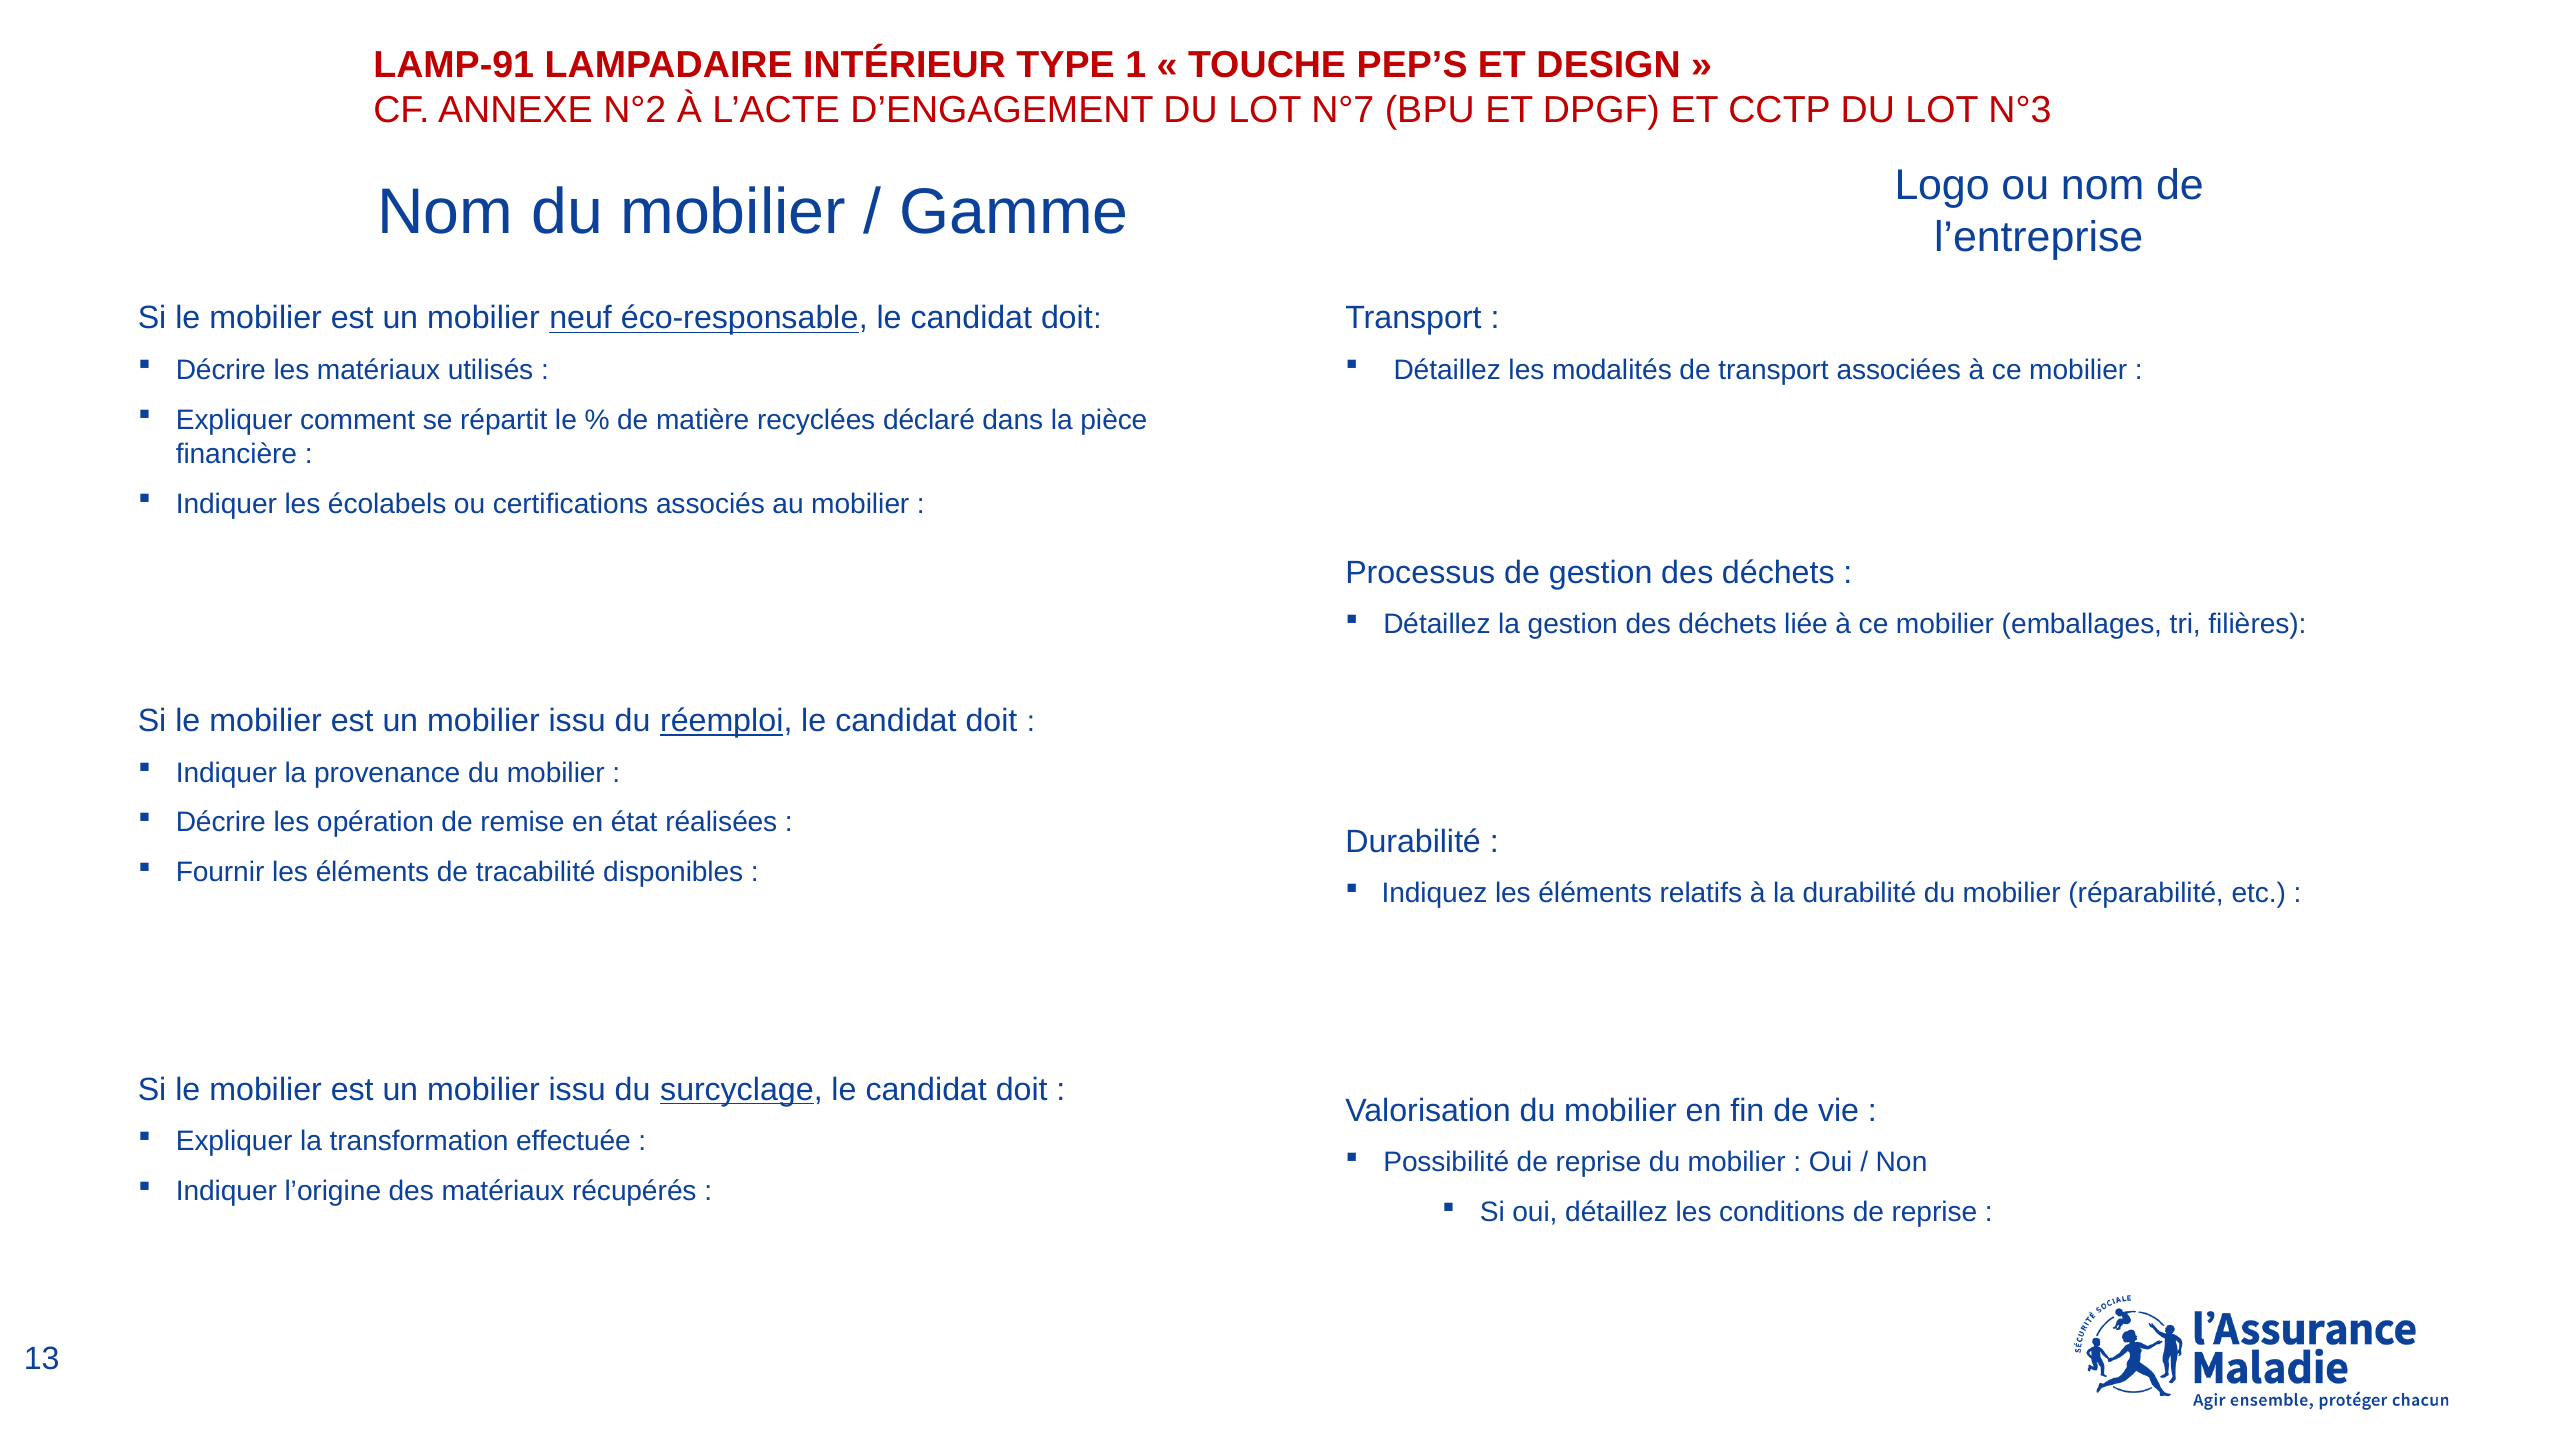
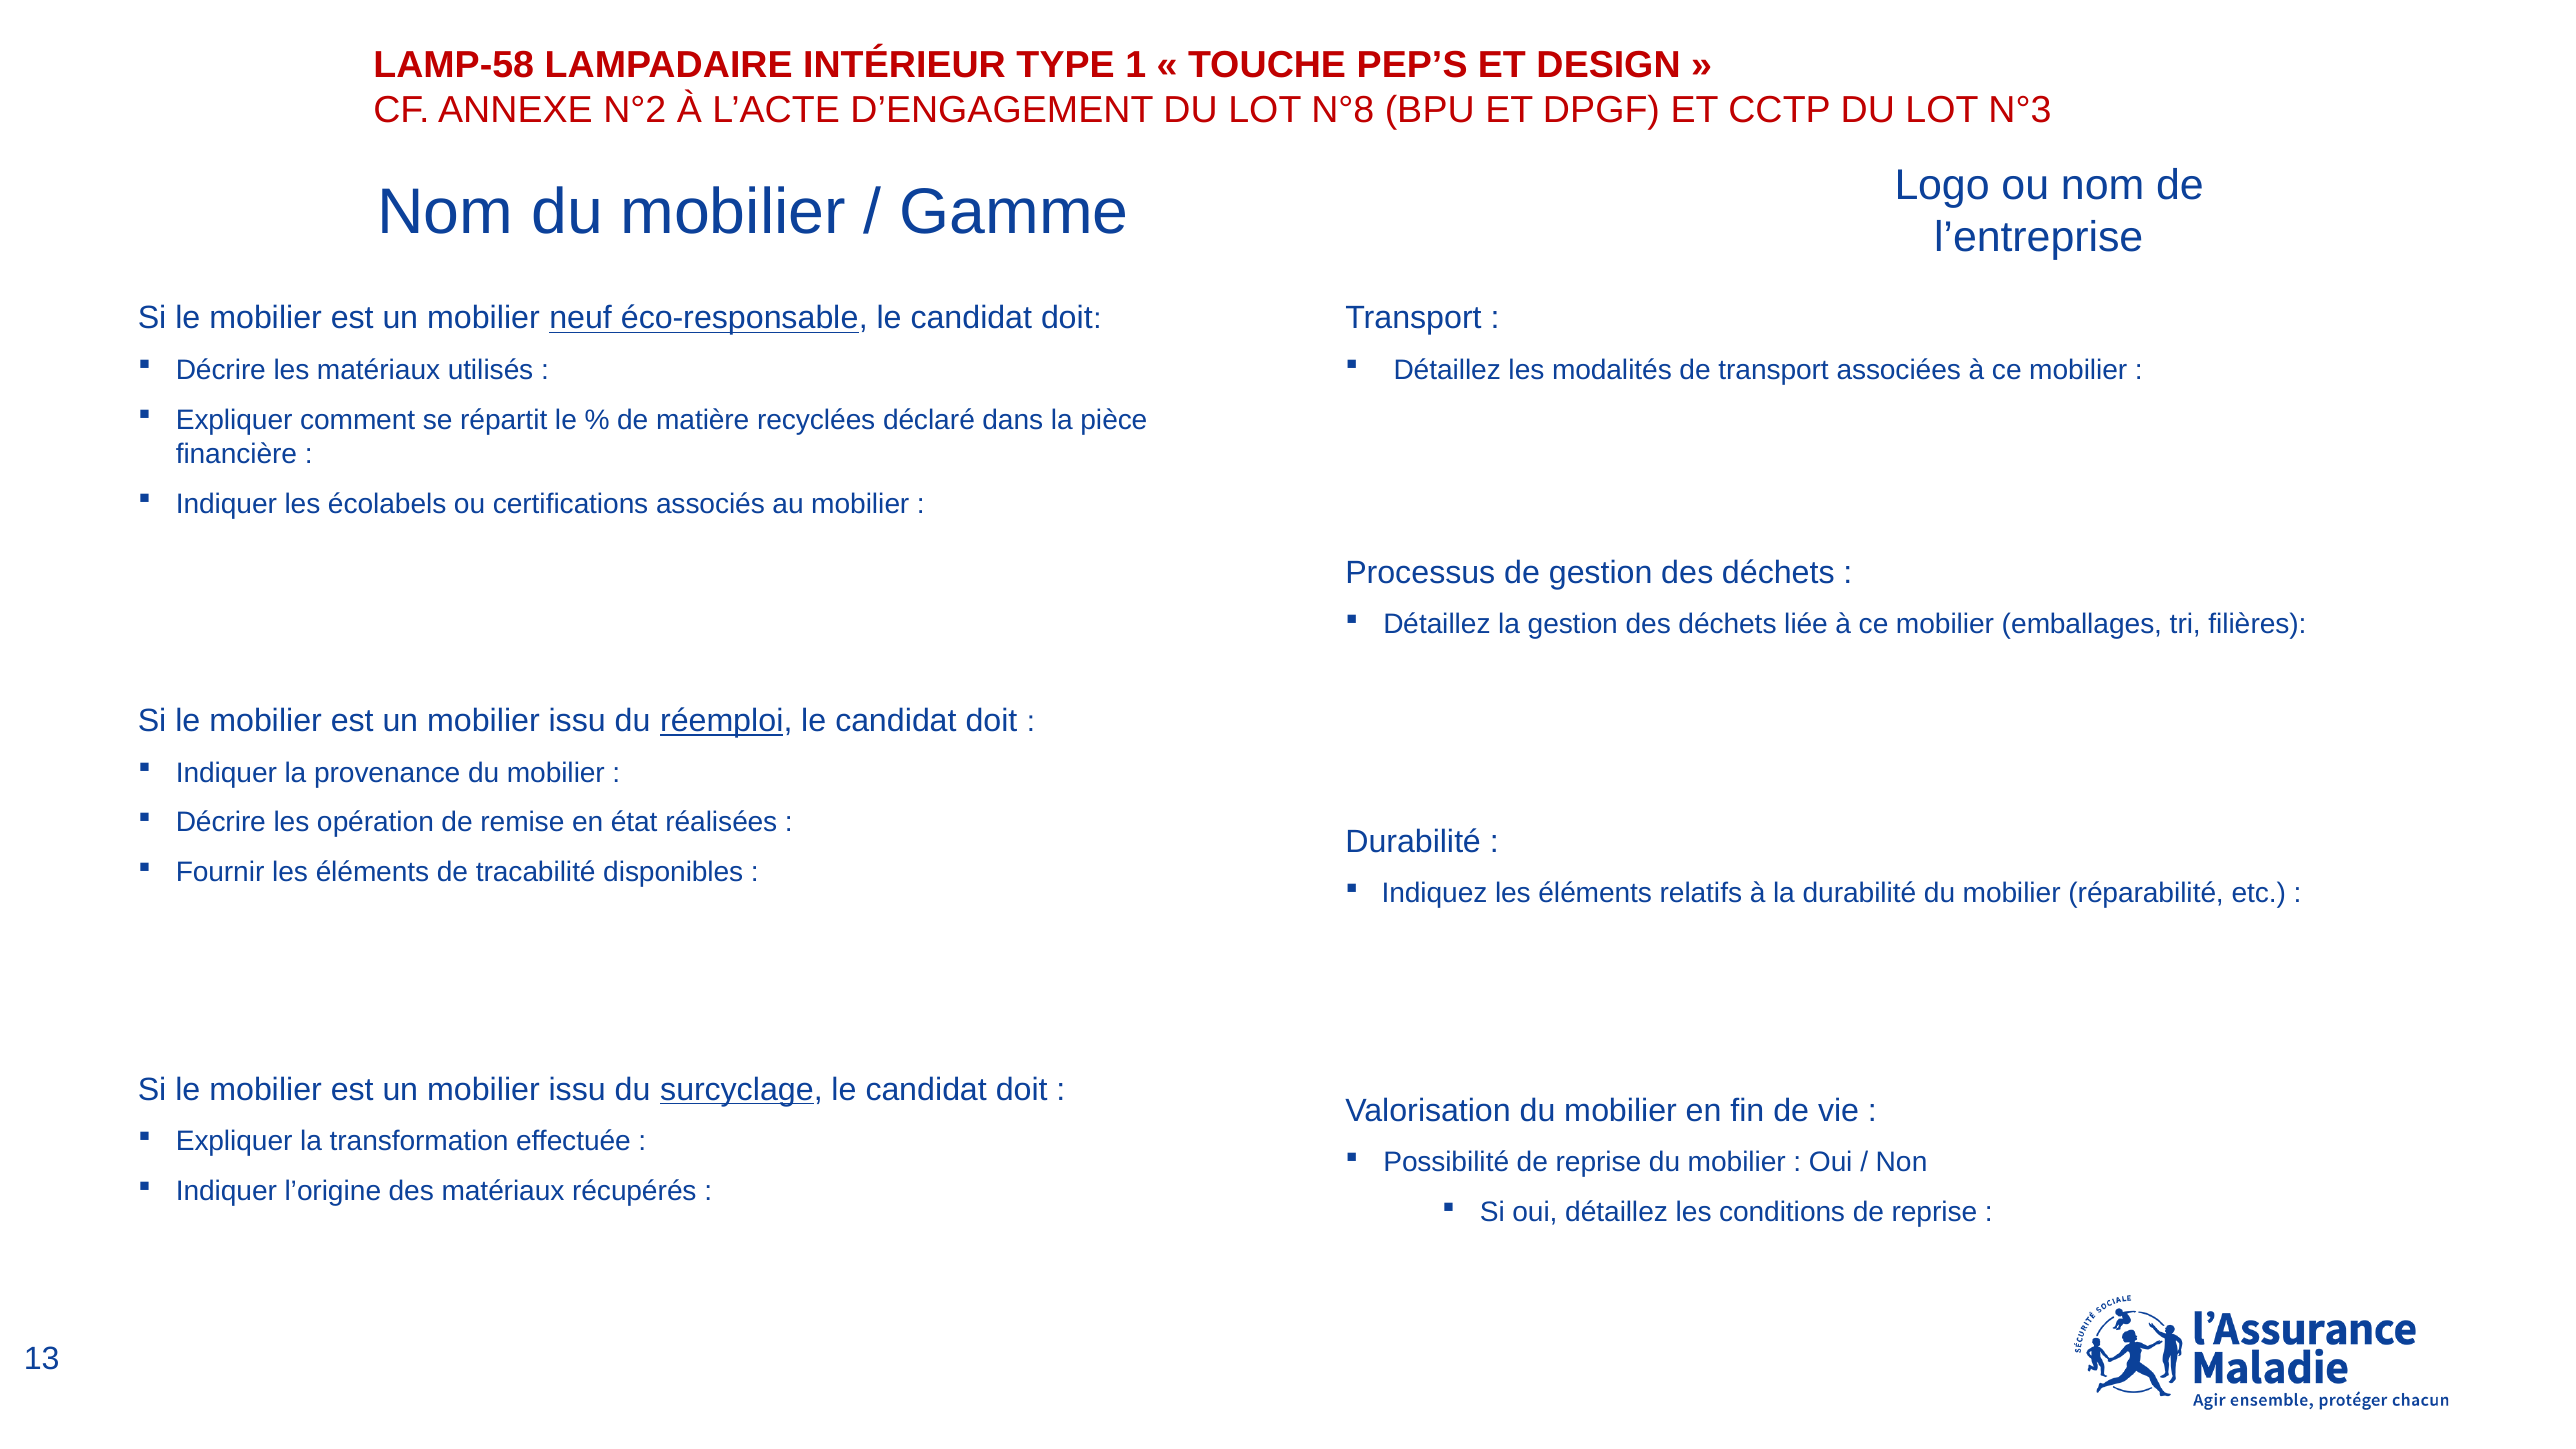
LAMP-91: LAMP-91 -> LAMP-58 (454, 65)
N°7: N°7 -> N°8 (1343, 111)
